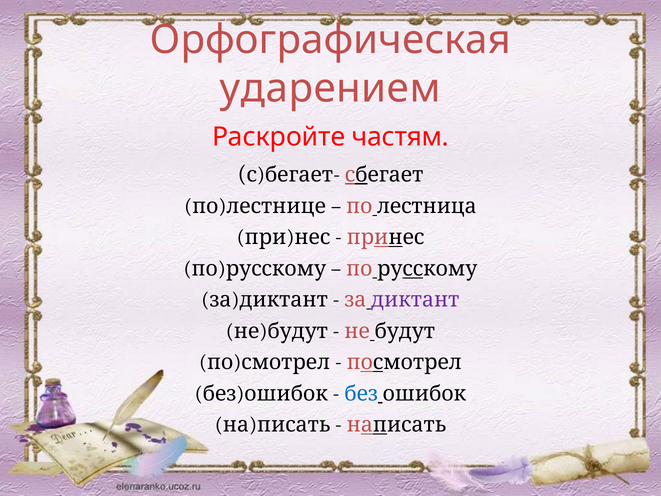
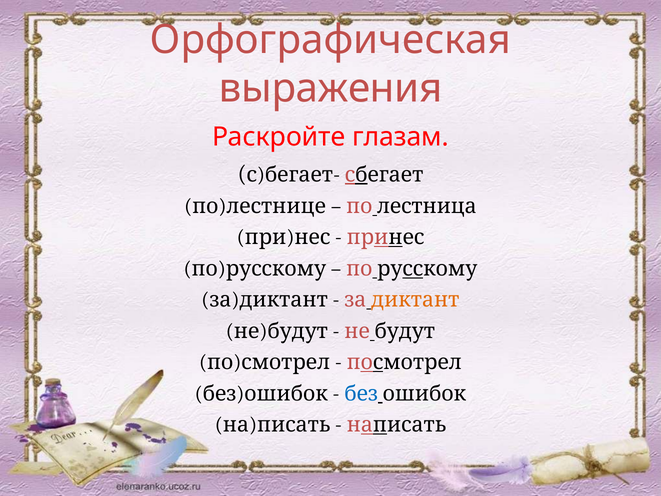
ударением: ударением -> выражения (331, 88)
частям: частям -> глазам (400, 137)
диктант colour: purple -> orange (415, 300)
